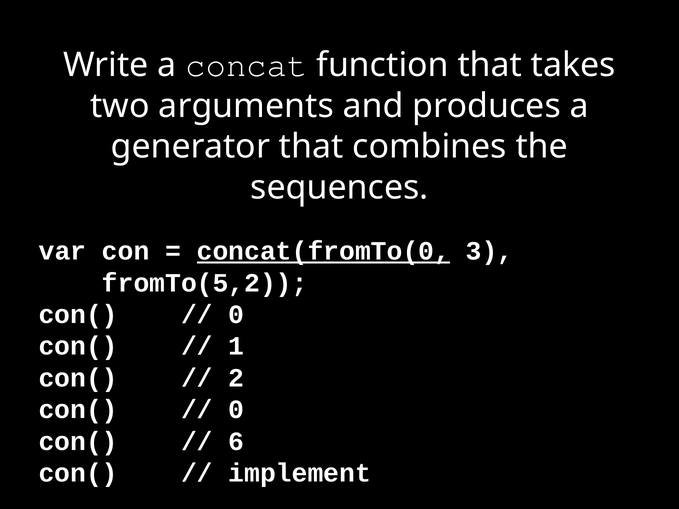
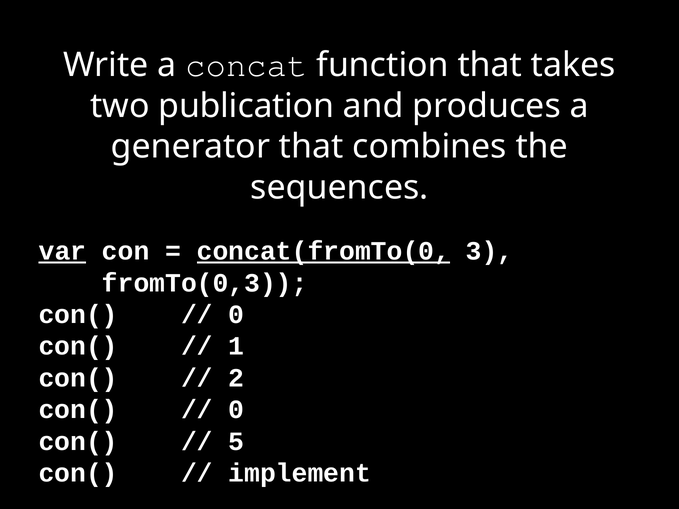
arguments: arguments -> publication (246, 106)
var underline: none -> present (62, 251)
fromTo(5,2: fromTo(5,2 -> fromTo(0,3 (205, 283)
6: 6 -> 5 (236, 442)
